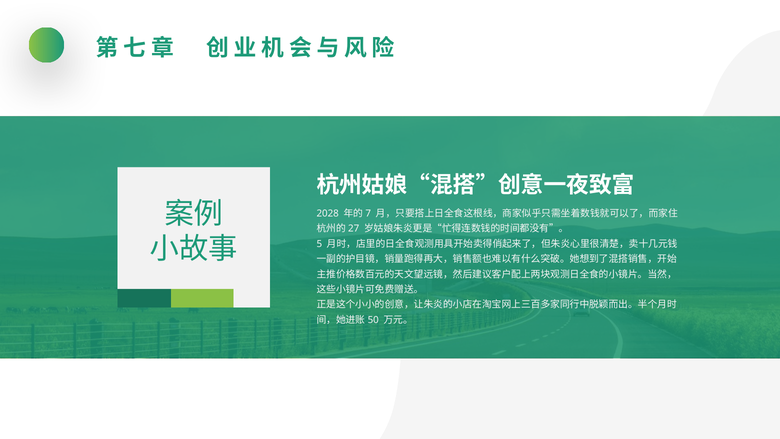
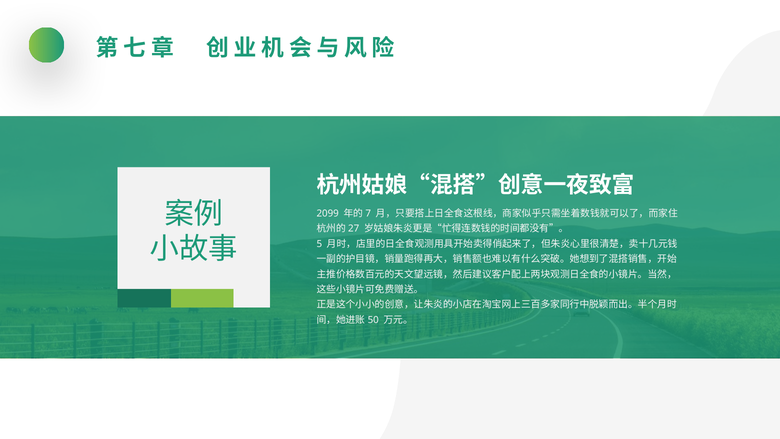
2028: 2028 -> 2099 (328, 213)
